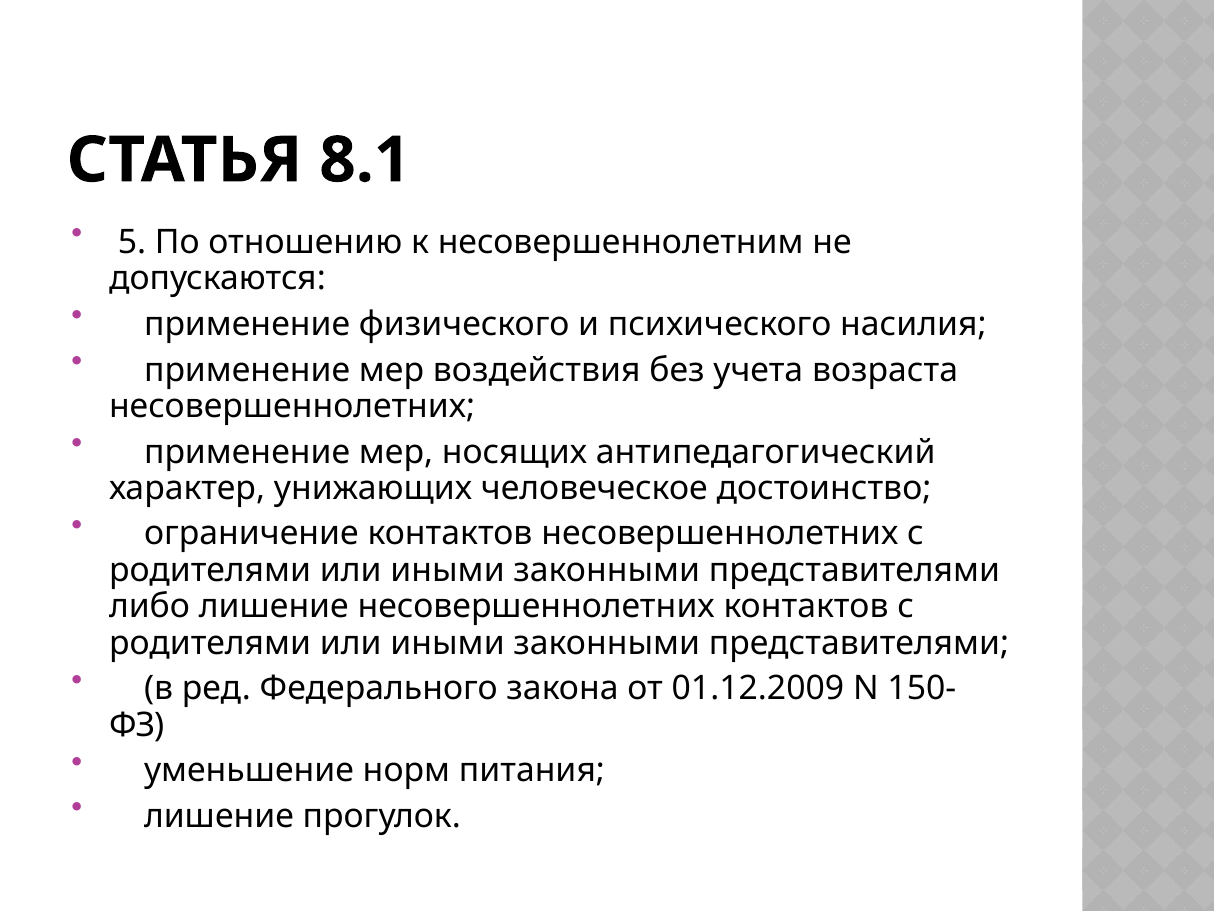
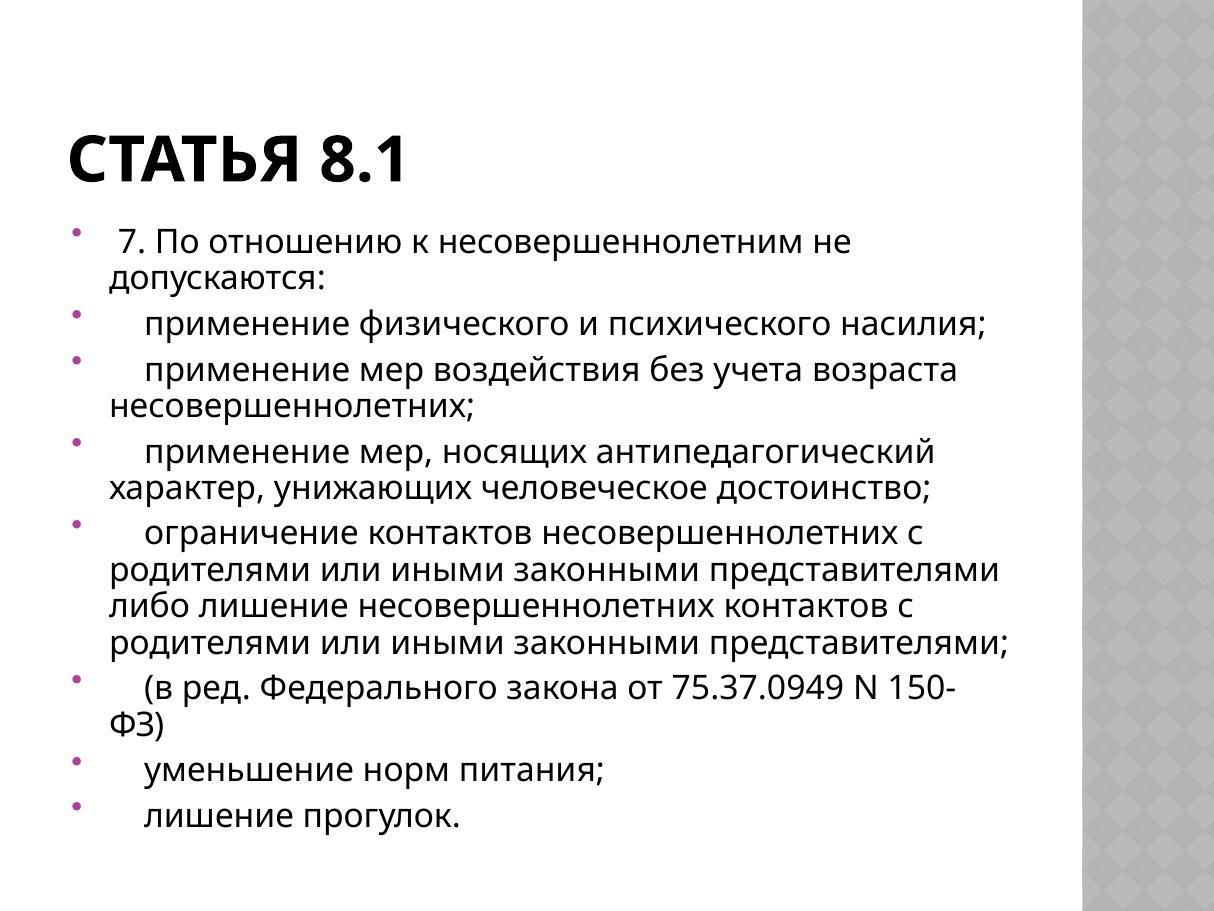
5: 5 -> 7 (132, 242)
01.12.2009: 01.12.2009 -> 75.37.0949 (758, 688)
